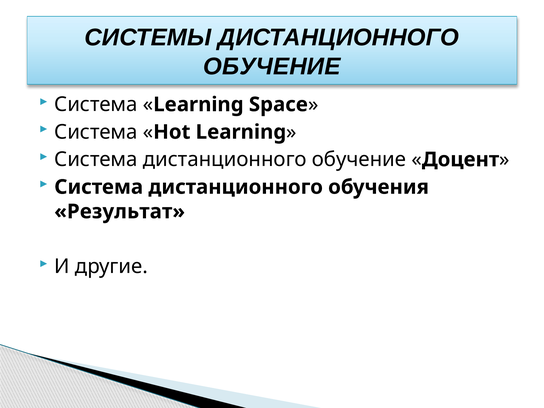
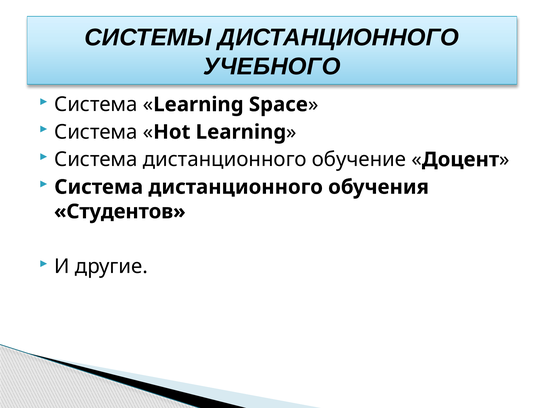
ОБУЧЕНИЕ: ОБУЧЕНИЕ -> УЧЕБНОГО (272, 67)
Результат: Результат -> Студентов (120, 212)
